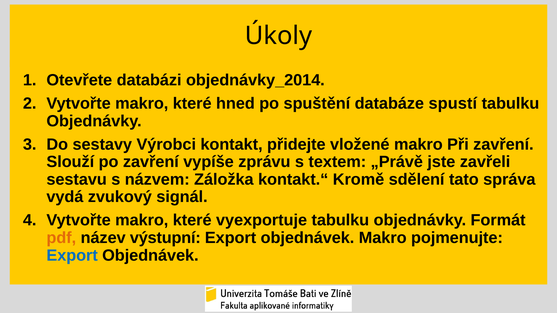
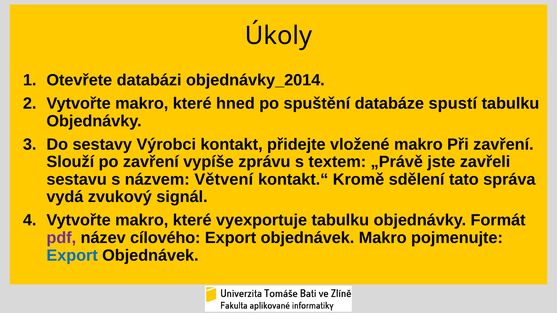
Záložka: Záložka -> Větvení (224, 180)
pdf colour: orange -> purple (61, 238)
výstupní: výstupní -> cílového (165, 238)
